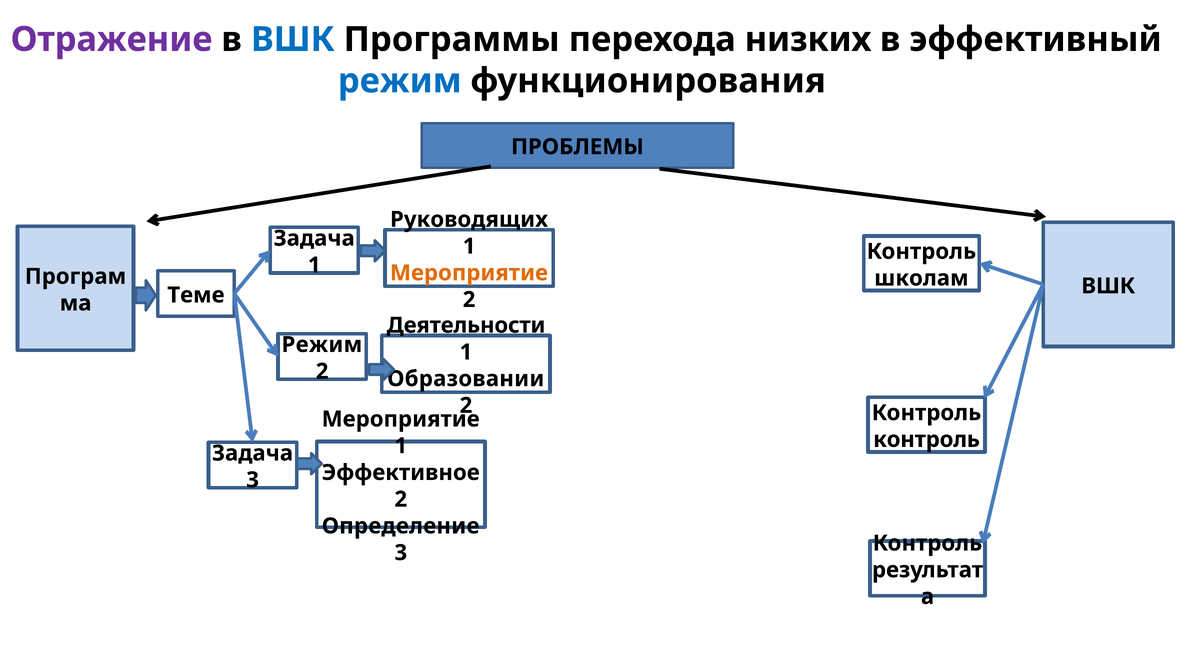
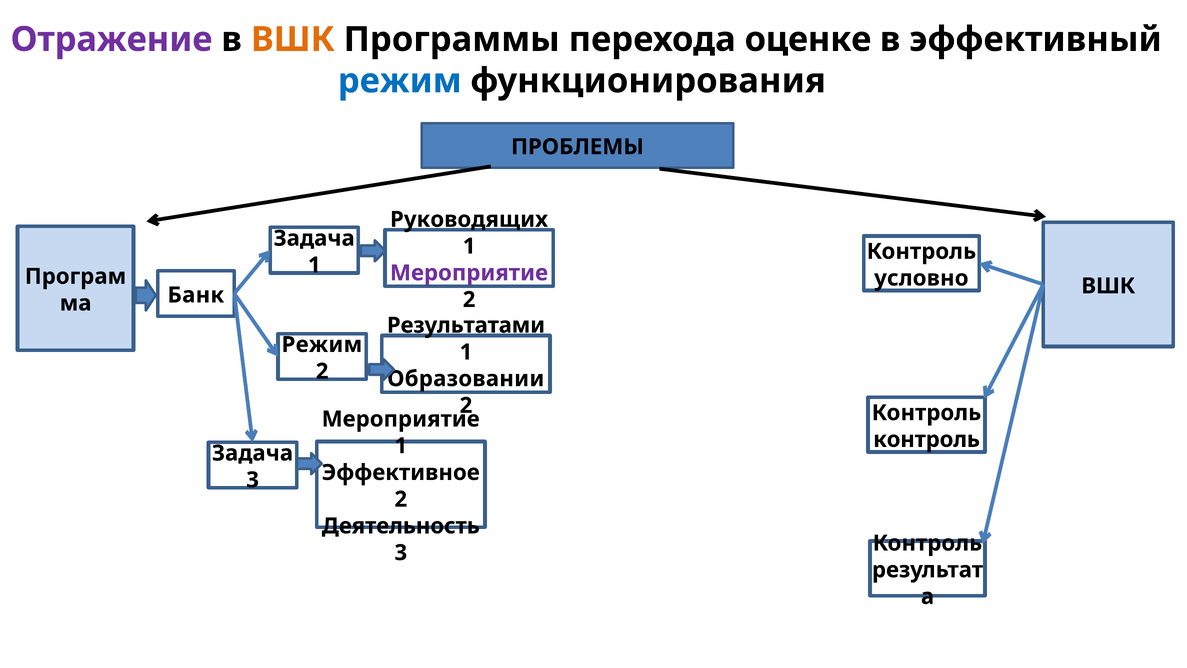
ВШК colour: blue -> orange (293, 39)
низких: низких -> оценке (808, 39)
Мероприятие colour: orange -> purple (469, 273)
школам: школам -> условно (921, 278)
Теме: Теме -> Банк (196, 295)
Деятельности: Деятельности -> Результатами (466, 325)
Определение: Определение -> Деятельность (401, 526)
